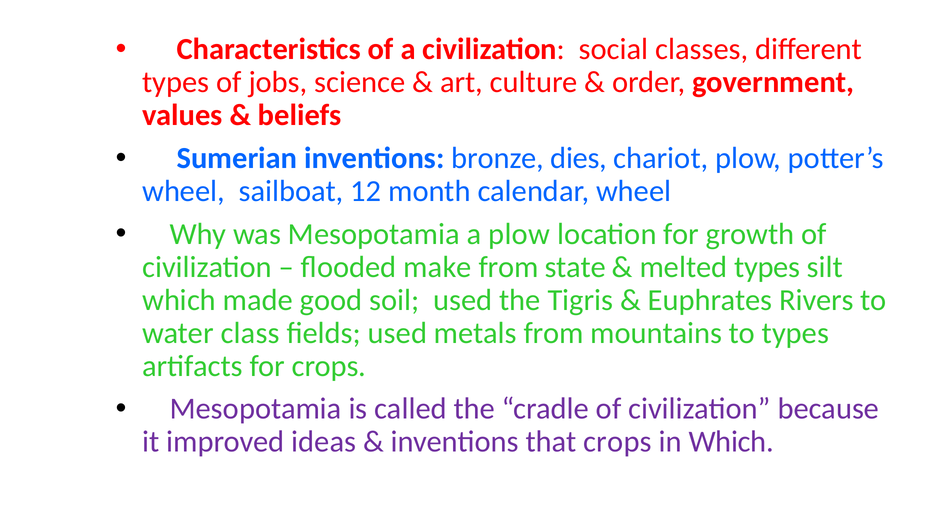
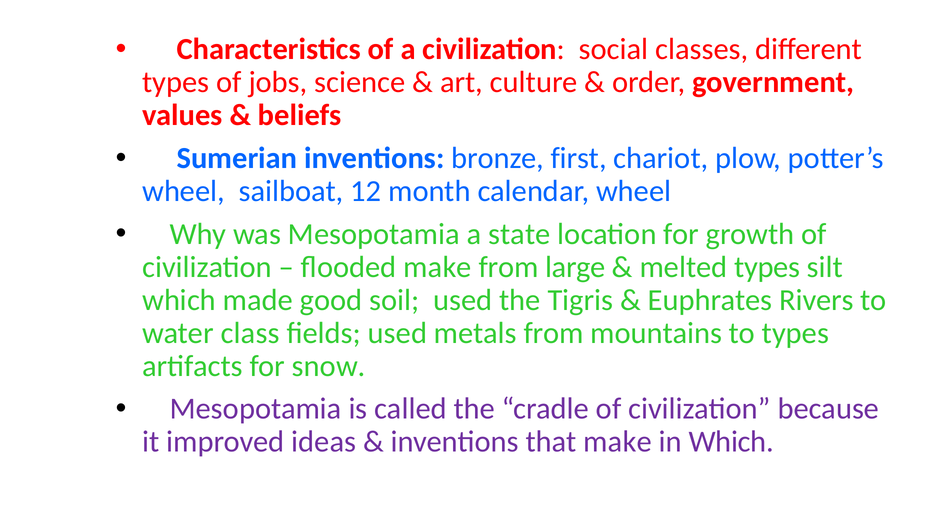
dies: dies -> first (579, 158)
a plow: plow -> state (519, 234)
state: state -> large (575, 267)
for crops: crops -> snow (329, 366)
that crops: crops -> make (618, 442)
